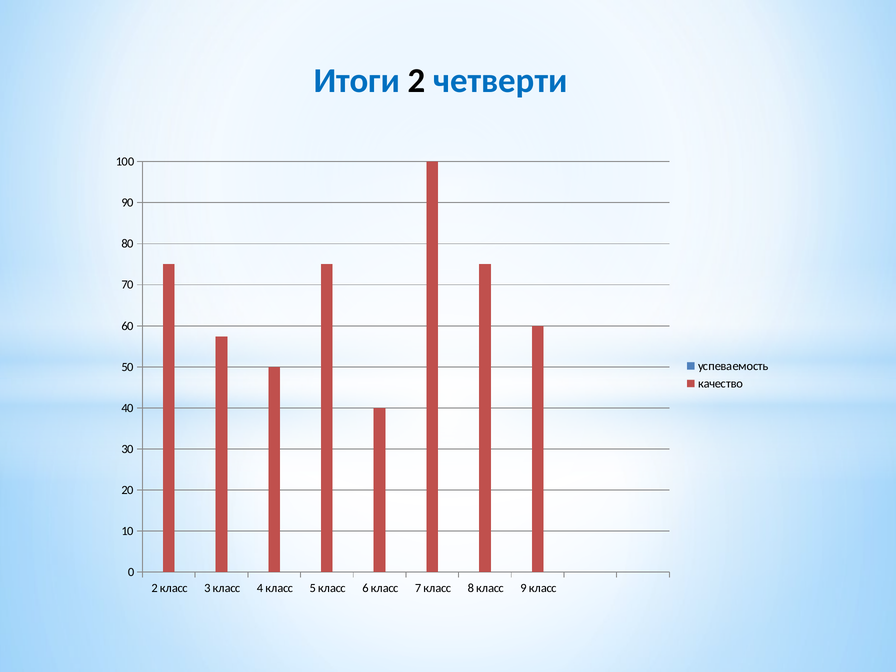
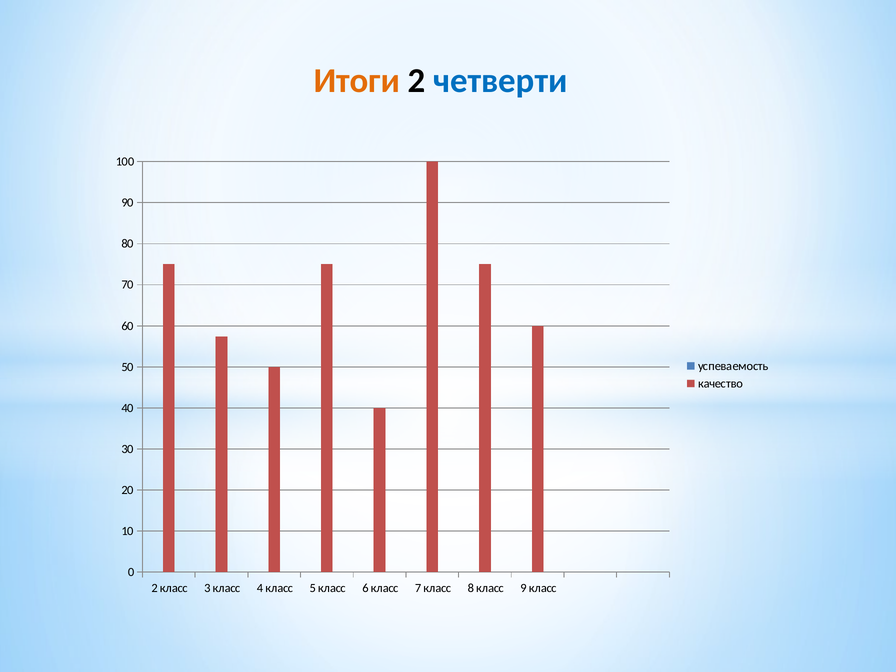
Итоги colour: blue -> orange (357, 81)
